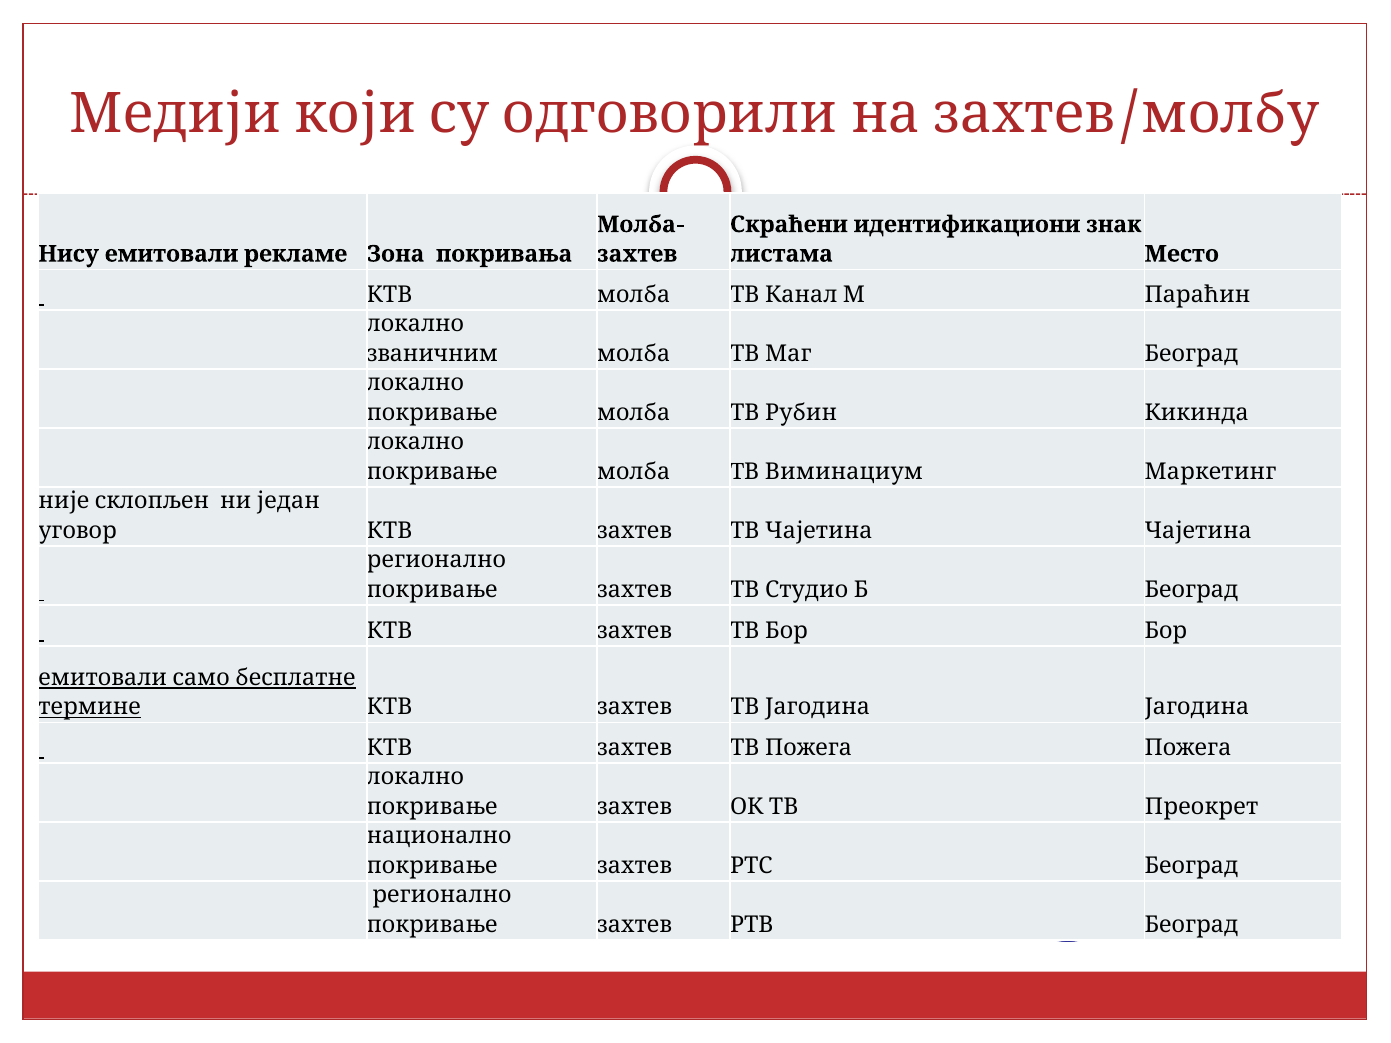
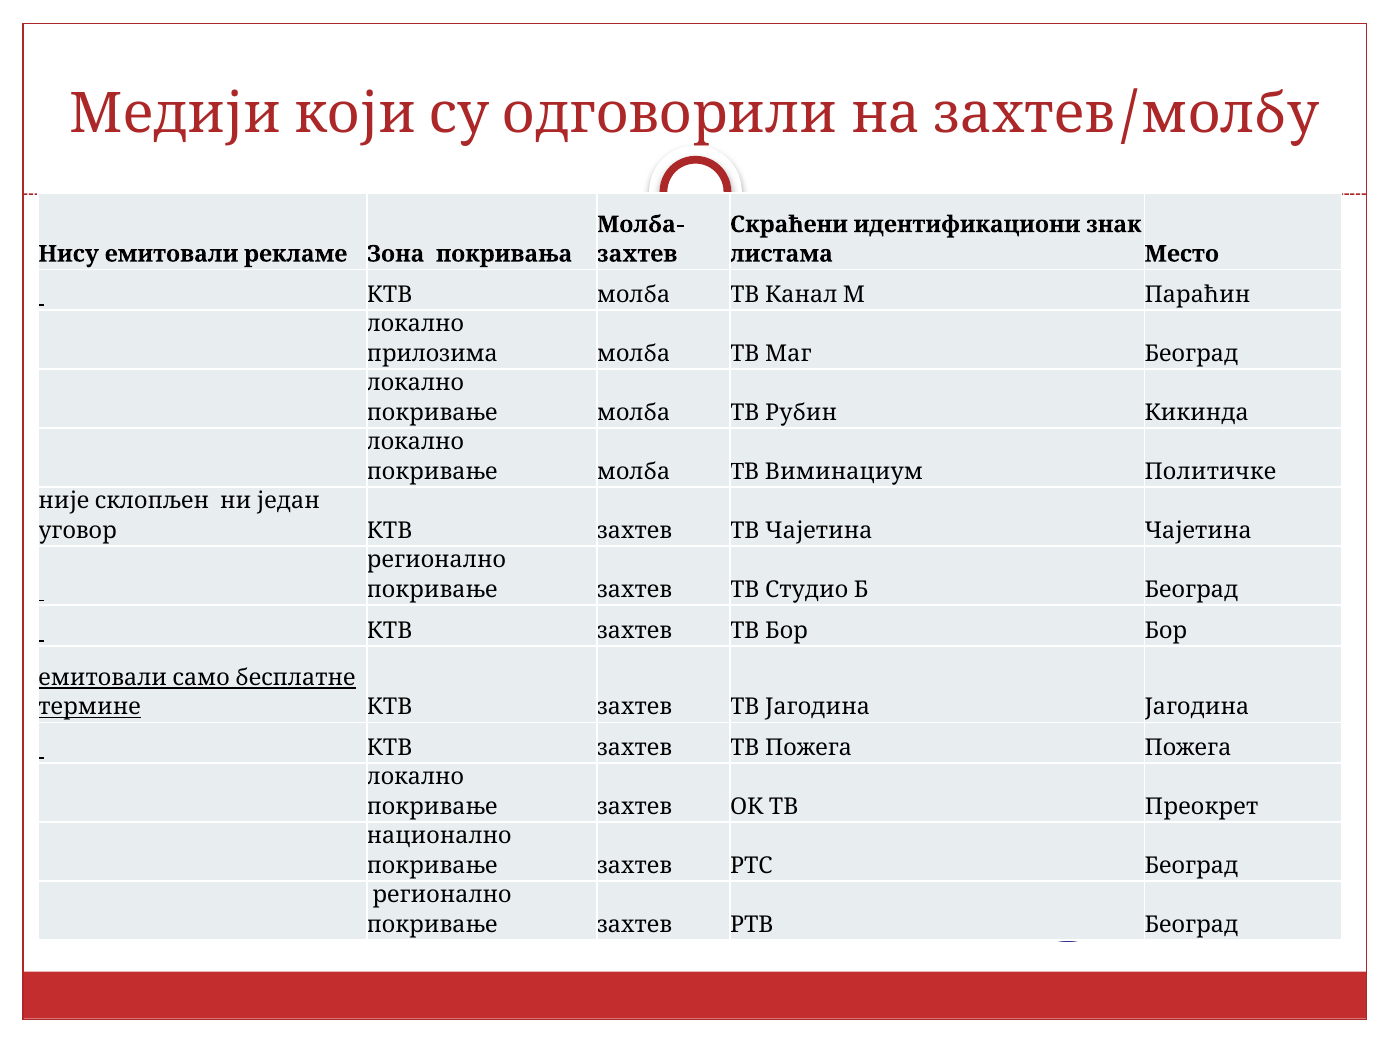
званичним: званичним -> прилозима (432, 354)
Маркетинг: Маркетинг -> Политичке (1210, 472)
